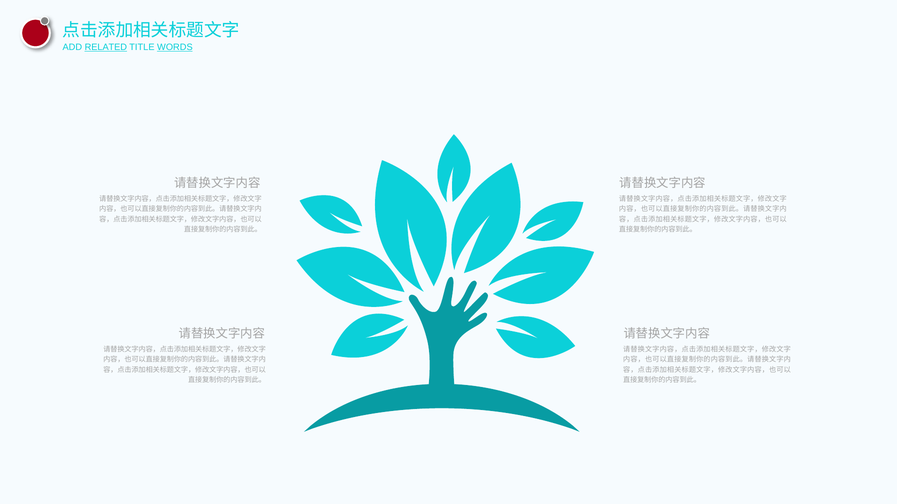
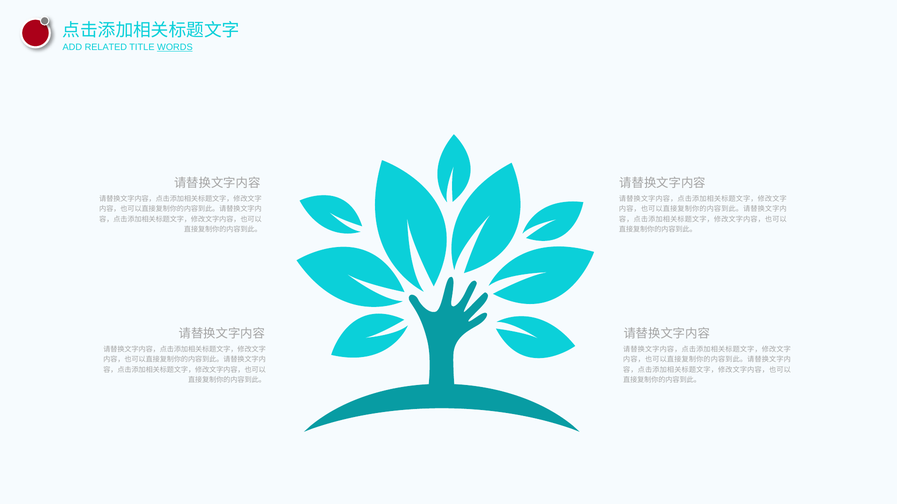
RELATED underline: present -> none (106, 47)
